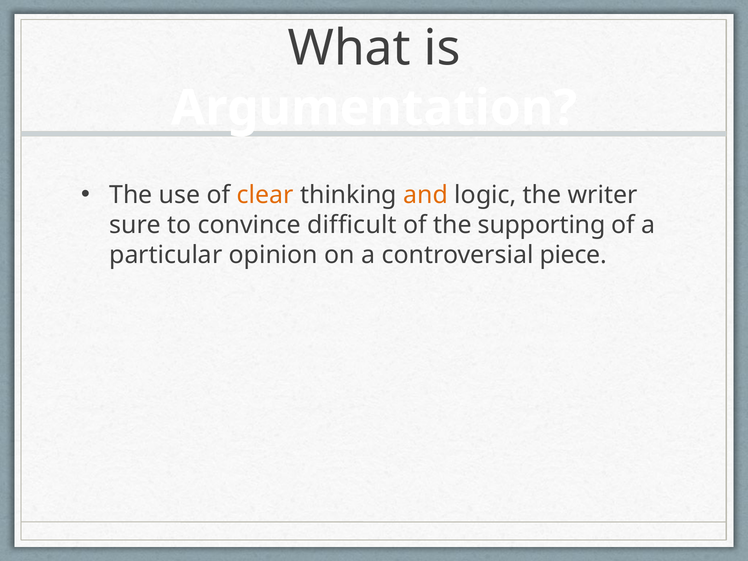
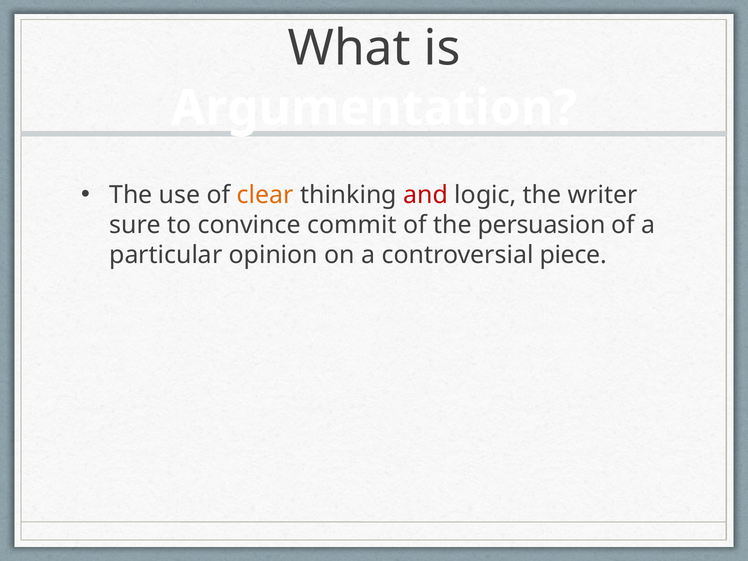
and colour: orange -> red (426, 195)
difficult: difficult -> commit (352, 225)
supporting: supporting -> persuasion (542, 225)
